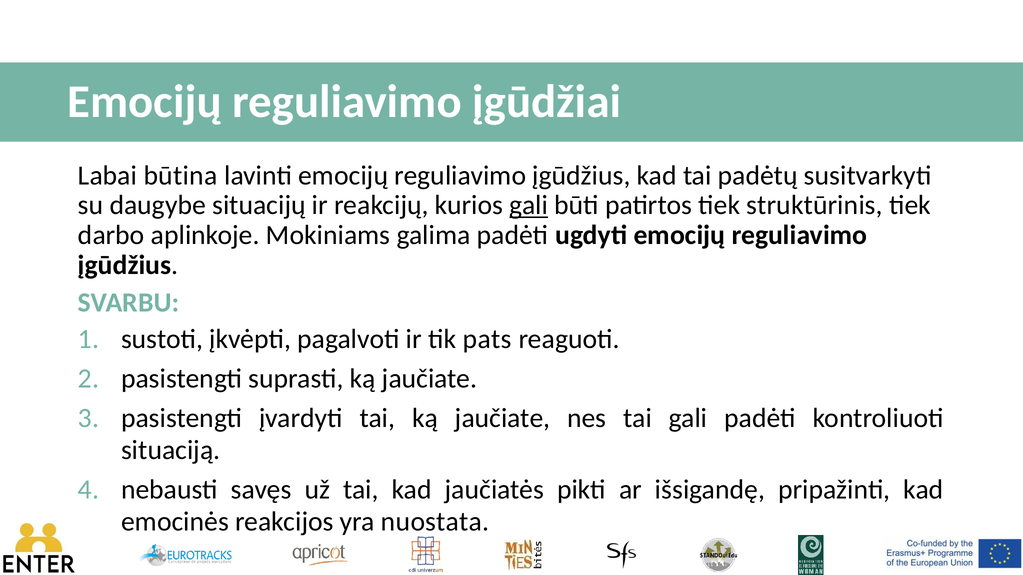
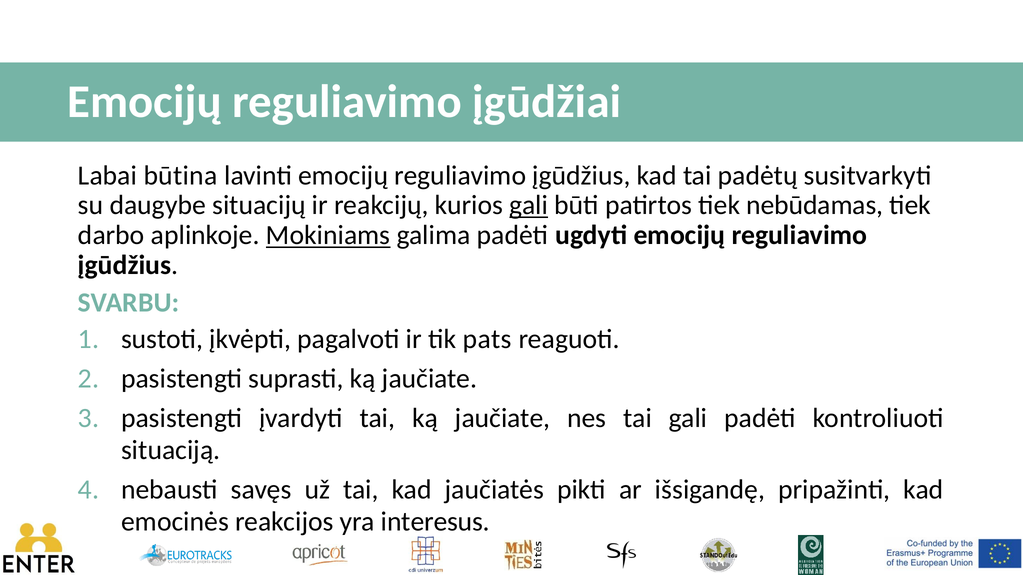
struktūrinis: struktūrinis -> nebūdamas (815, 205)
Mokiniams underline: none -> present (328, 235)
nuostata: nuostata -> interesus (435, 522)
